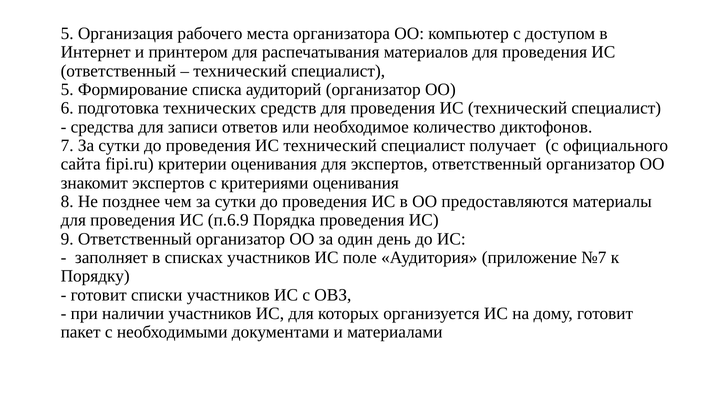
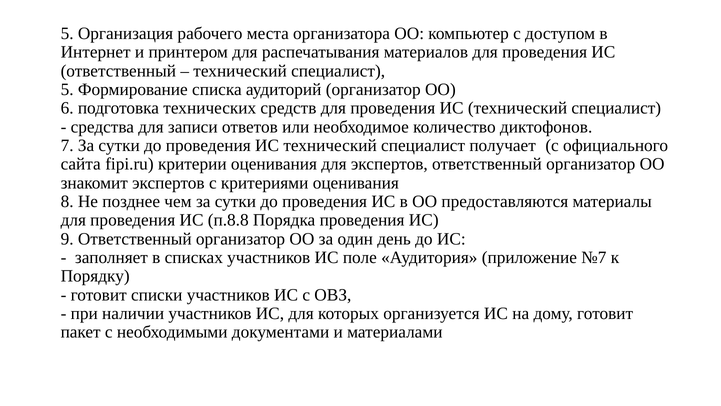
п.6.9: п.6.9 -> п.8.8 (228, 220)
